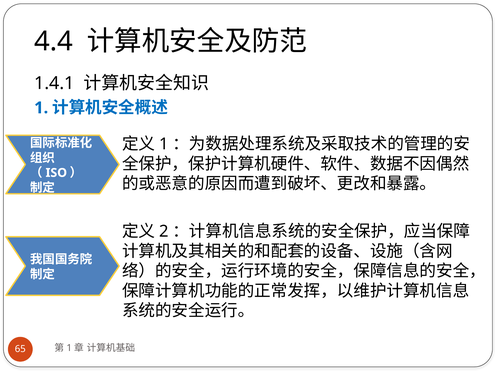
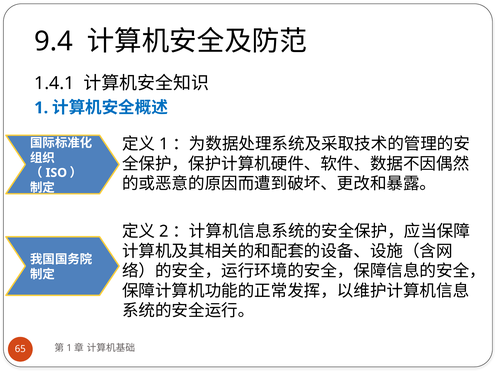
4.4: 4.4 -> 9.4 (54, 41)
